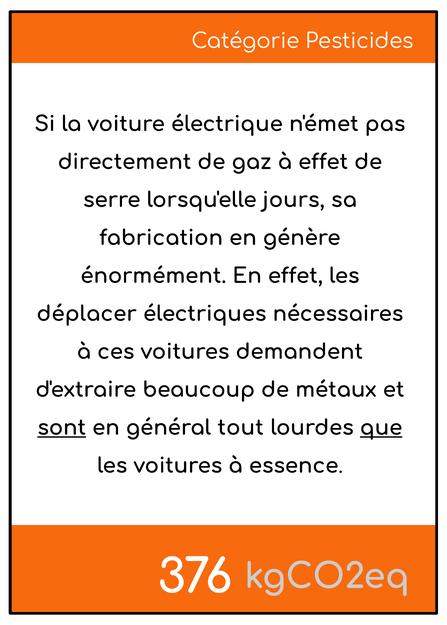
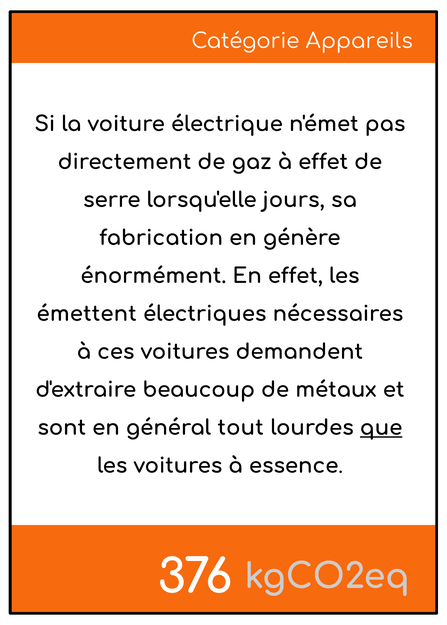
Pesticides: Pesticides -> Appareils (359, 41)
déplacer: déplacer -> émettent (87, 314)
sont underline: present -> none (62, 428)
